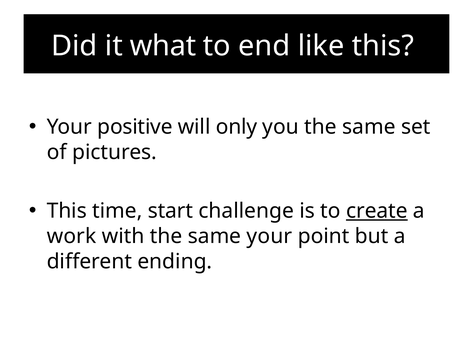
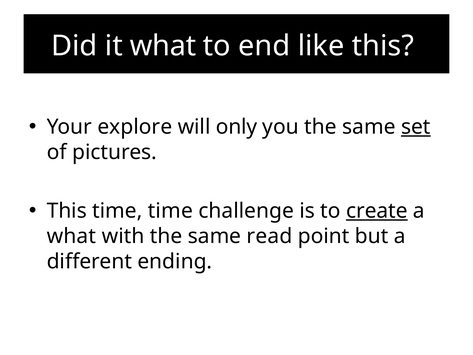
positive: positive -> explore (135, 127)
set underline: none -> present (416, 127)
time start: start -> time (170, 211)
work: work -> what (71, 236)
same your: your -> read (269, 236)
